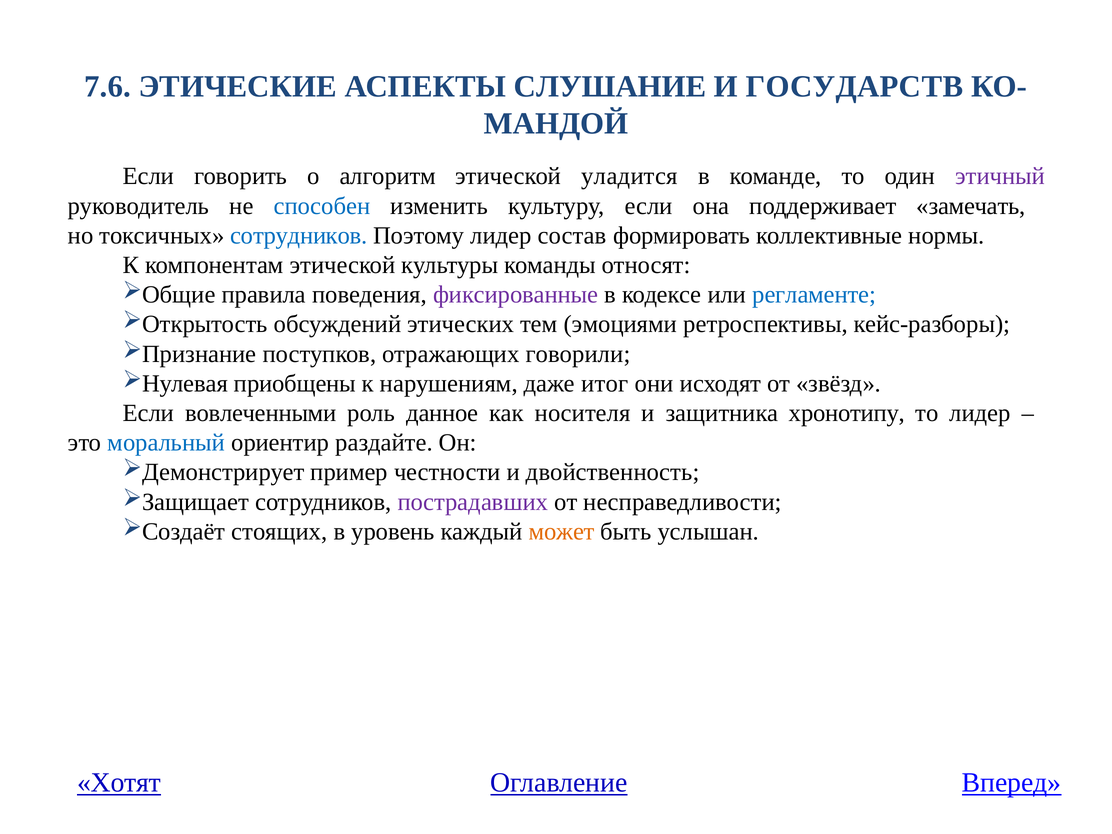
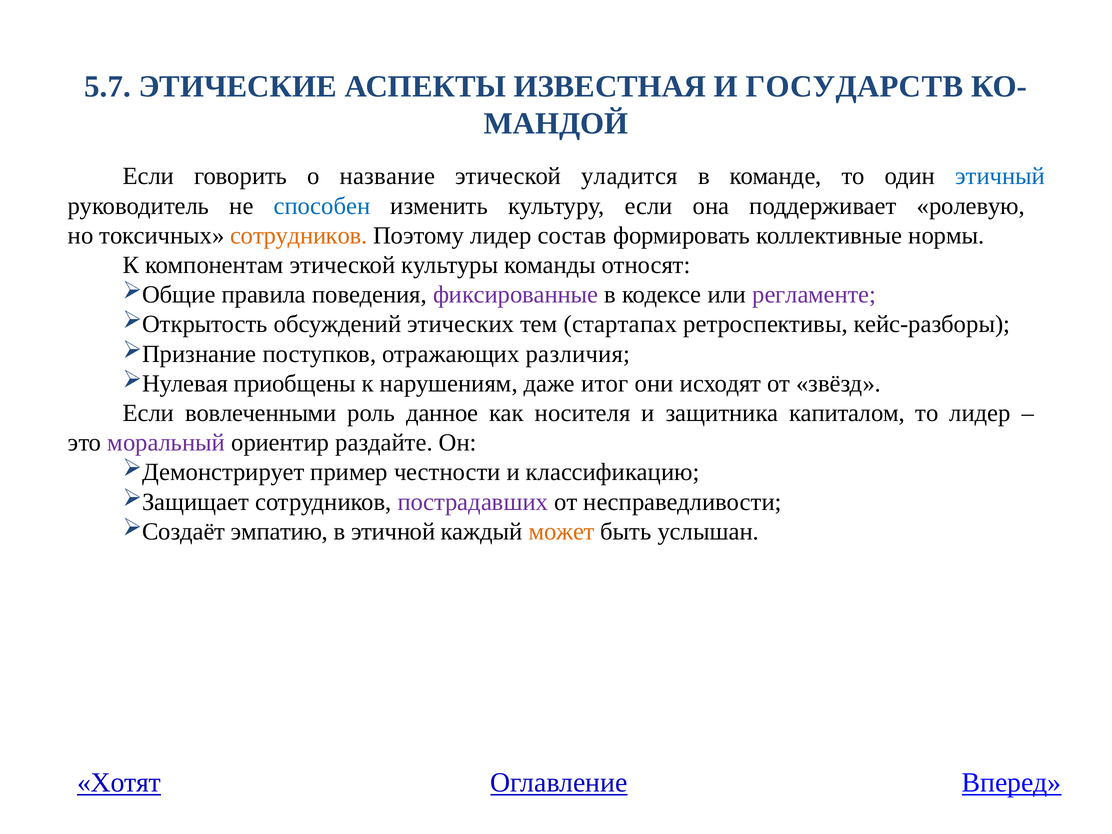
7.6: 7.6 -> 5.7 (108, 87)
СЛУШАНИЕ: СЛУШАНИЕ -> ИЗВЕСТНАЯ (610, 87)
алгоритм: алгоритм -> название (388, 176)
этичный colour: purple -> blue (1000, 176)
замечать: замечать -> ролевую (971, 206)
сотрудников colour: blue -> orange (299, 236)
регламенте colour: blue -> purple (814, 295)
эмоциями: эмоциями -> стартапах (620, 324)
говорили: говорили -> различия (578, 354)
хронотипу: хронотипу -> капиталом (847, 413)
моральный colour: blue -> purple (166, 443)
двойственность: двойственность -> классификацию (613, 472)
стоящих: стоящих -> эмпатию (280, 531)
уровень: уровень -> этичной (393, 531)
